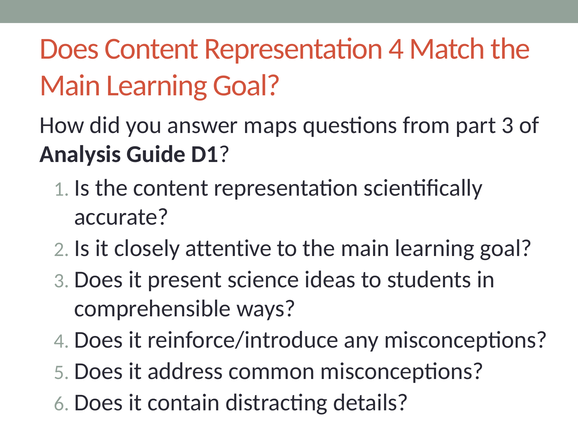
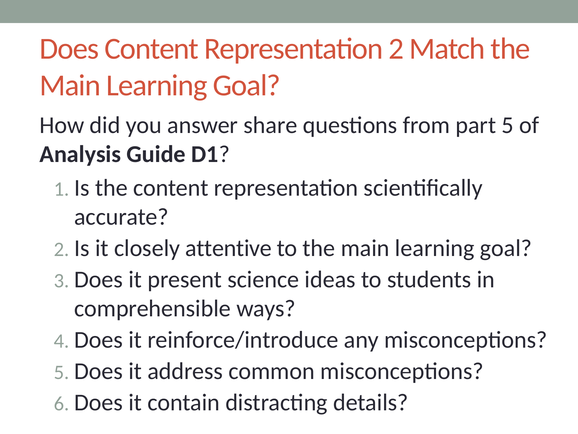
Representation 4: 4 -> 2 (396, 49)
maps: maps -> share (270, 125)
part 3: 3 -> 5 (508, 125)
